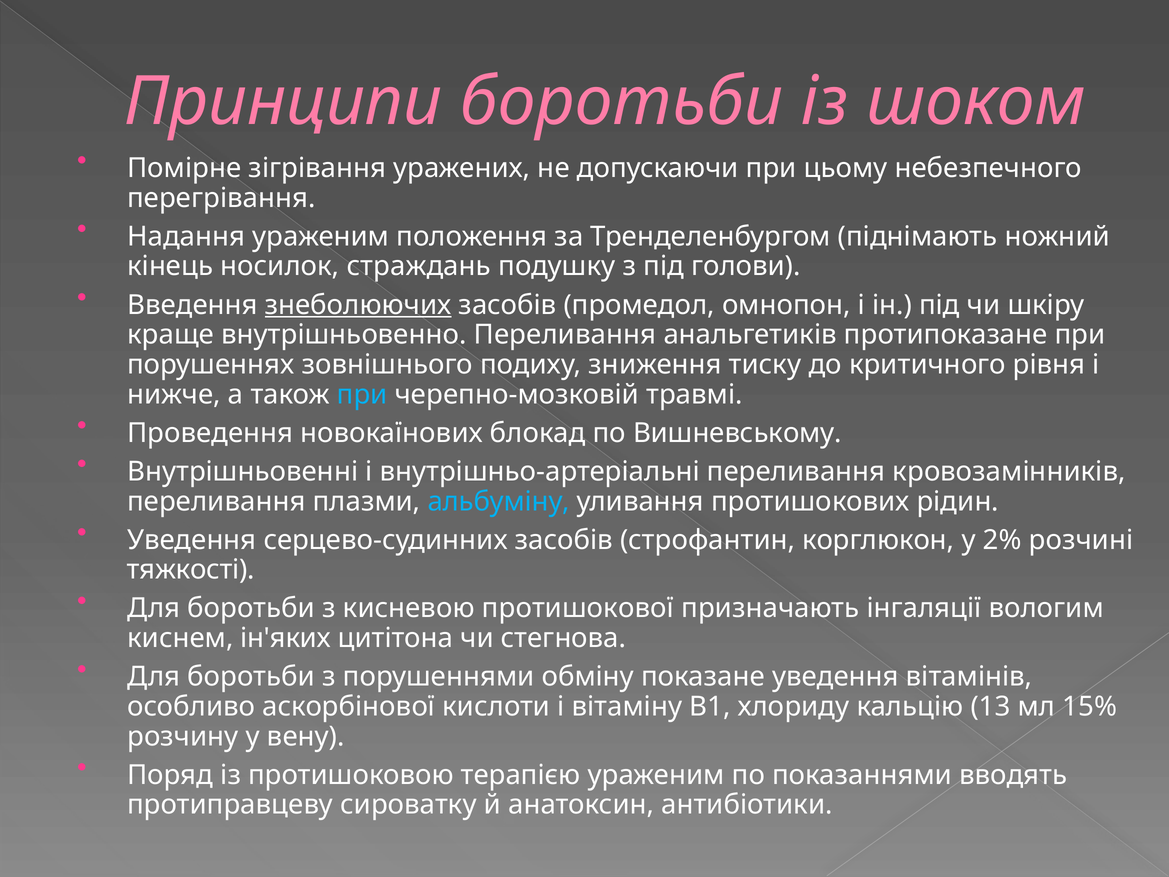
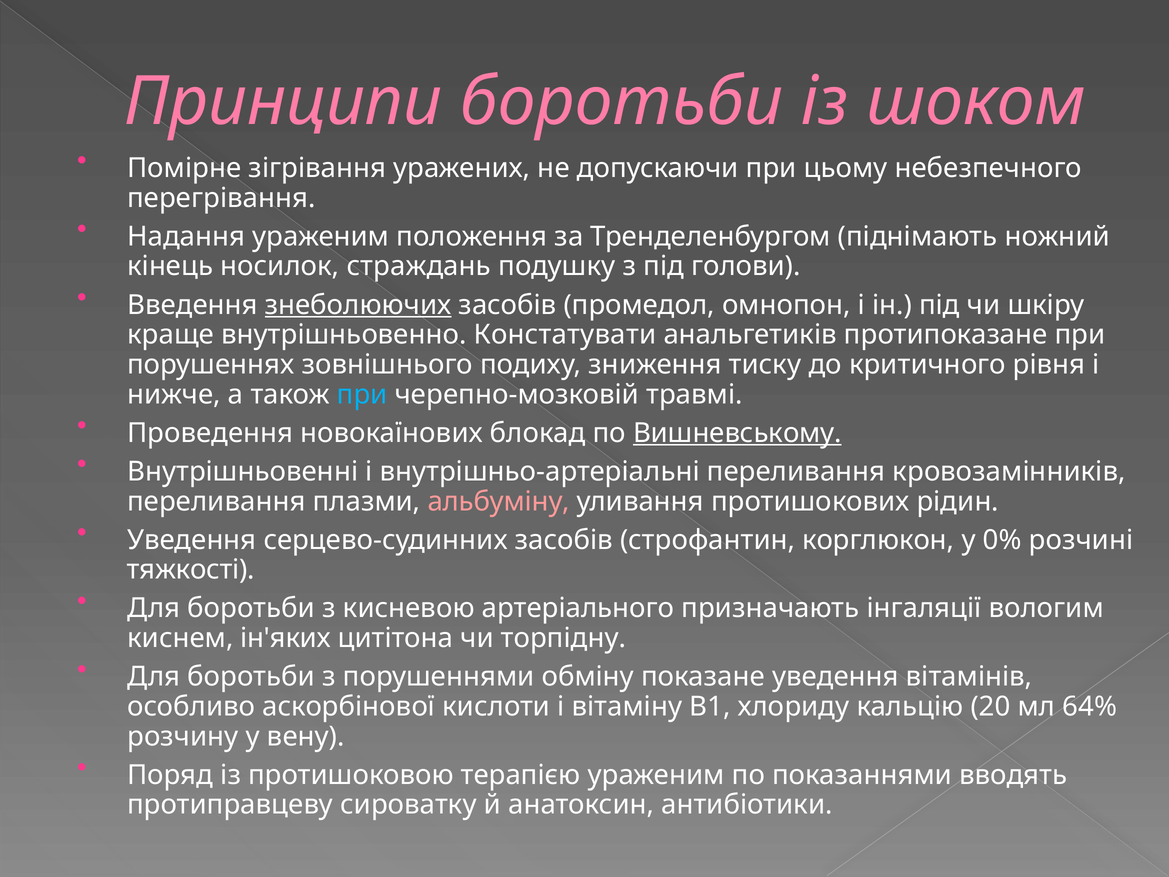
внутрішньовенно Переливання: Переливання -> Констатувати (565, 335)
Вишневському underline: none -> present (737, 433)
альбуміну colour: light blue -> pink (499, 501)
2%: 2% -> 0% (1002, 540)
протишокової: протишокової -> артеріального (578, 608)
стегнова: стегнова -> торпідну (563, 638)
13: 13 -> 20 (991, 706)
15%: 15% -> 64% (1090, 706)
